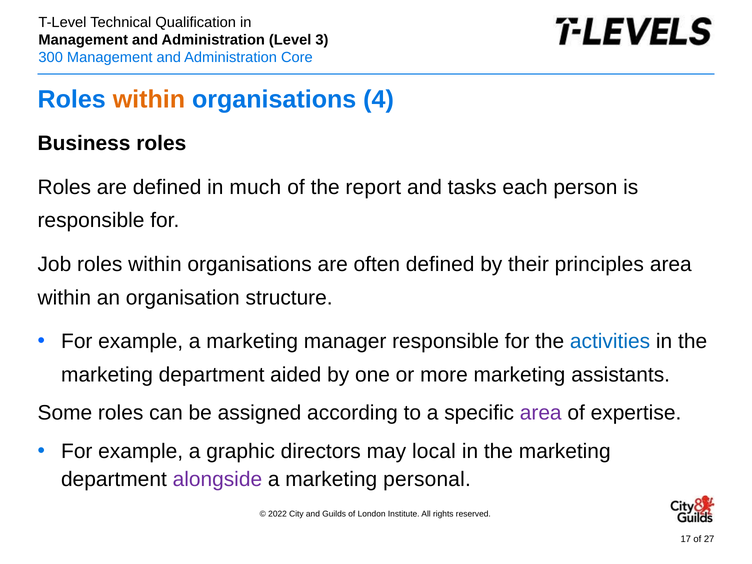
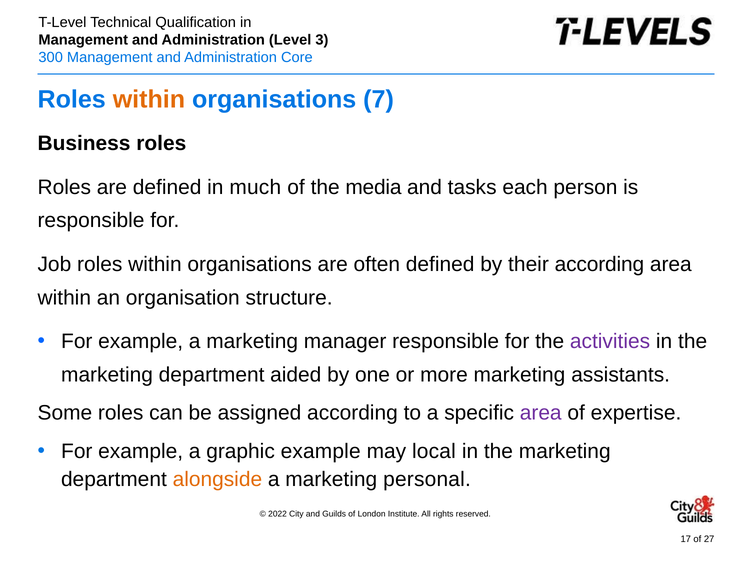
4: 4 -> 7 (379, 100)
report: report -> media (373, 187)
their principles: principles -> according (599, 264)
activities colour: blue -> purple (610, 341)
graphic directors: directors -> example (321, 451)
alongside colour: purple -> orange (217, 479)
